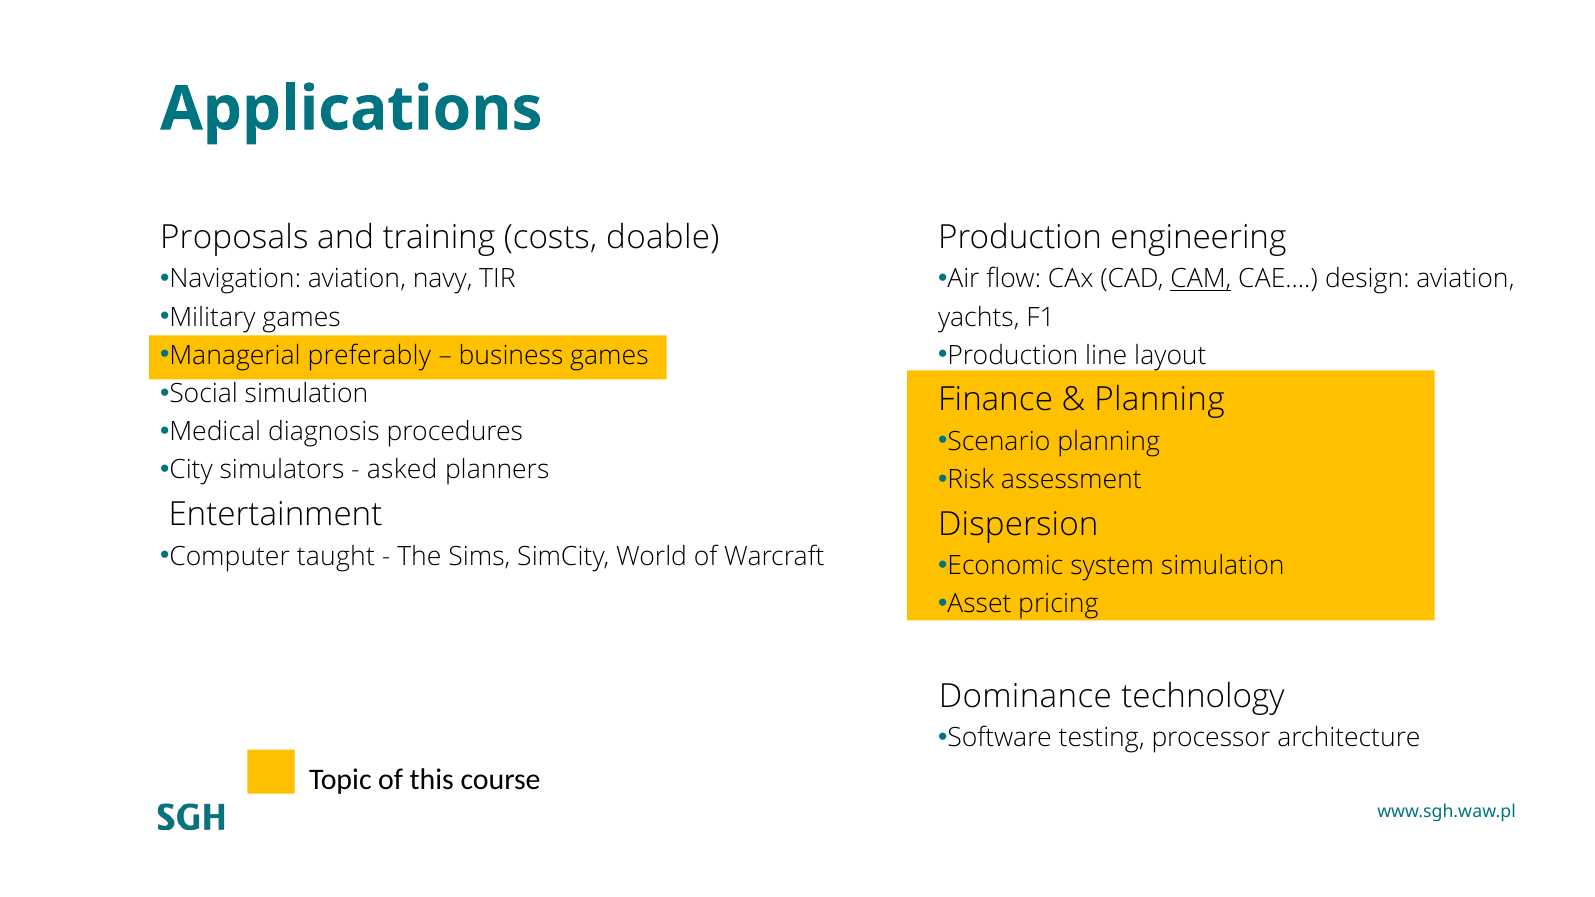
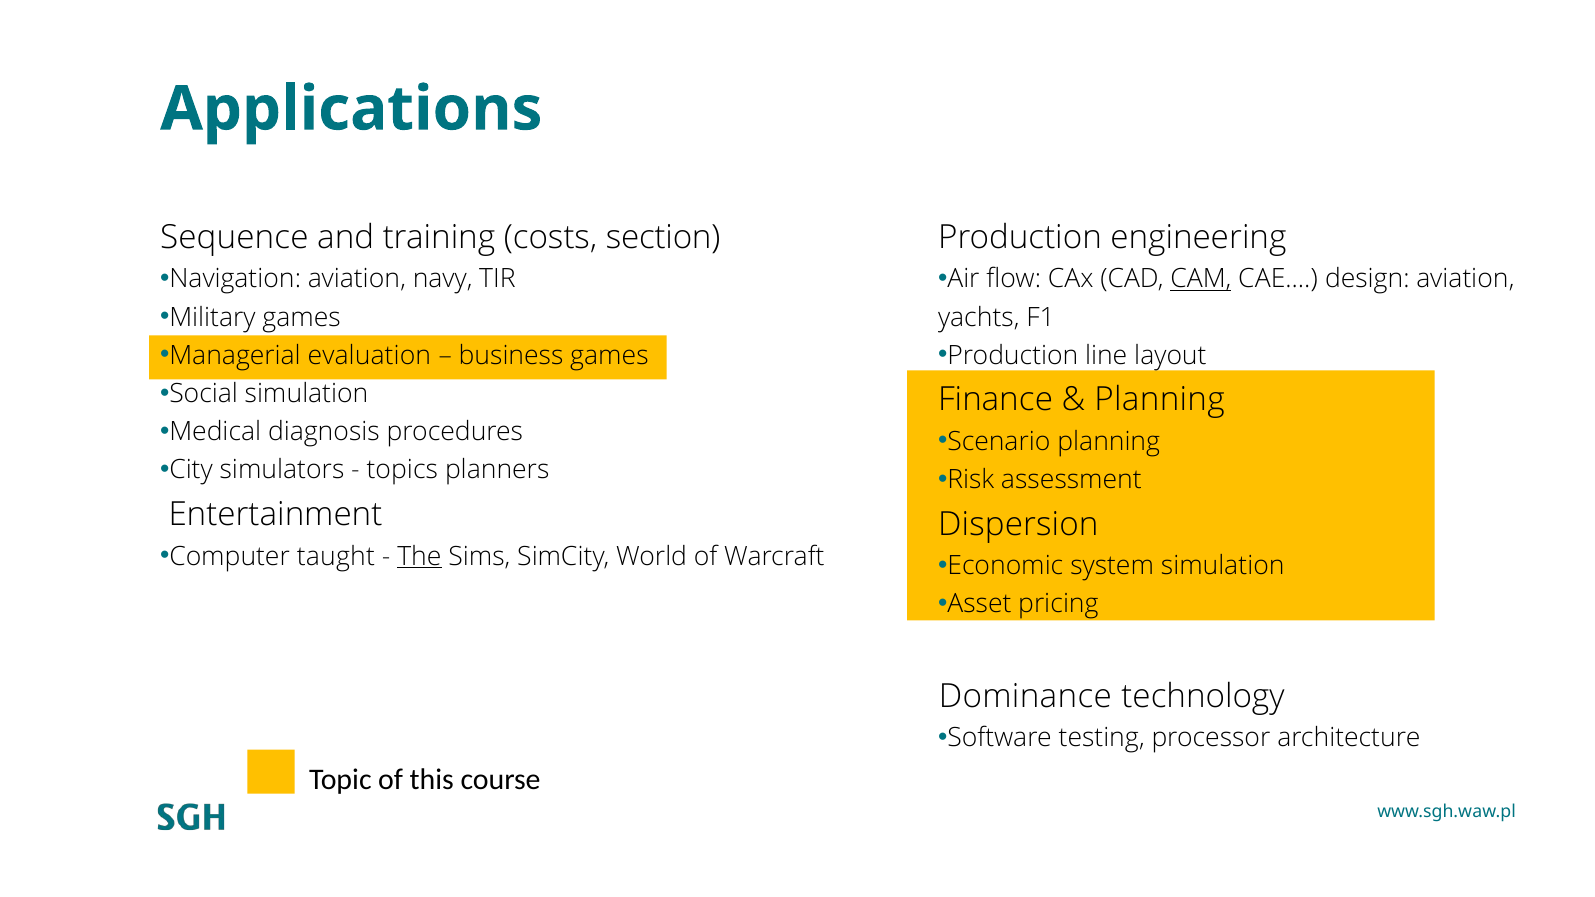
Proposals: Proposals -> Sequence (234, 237)
doable: doable -> section (663, 237)
preferably: preferably -> evaluation (369, 356)
asked: asked -> topics (402, 470)
The underline: none -> present (419, 556)
